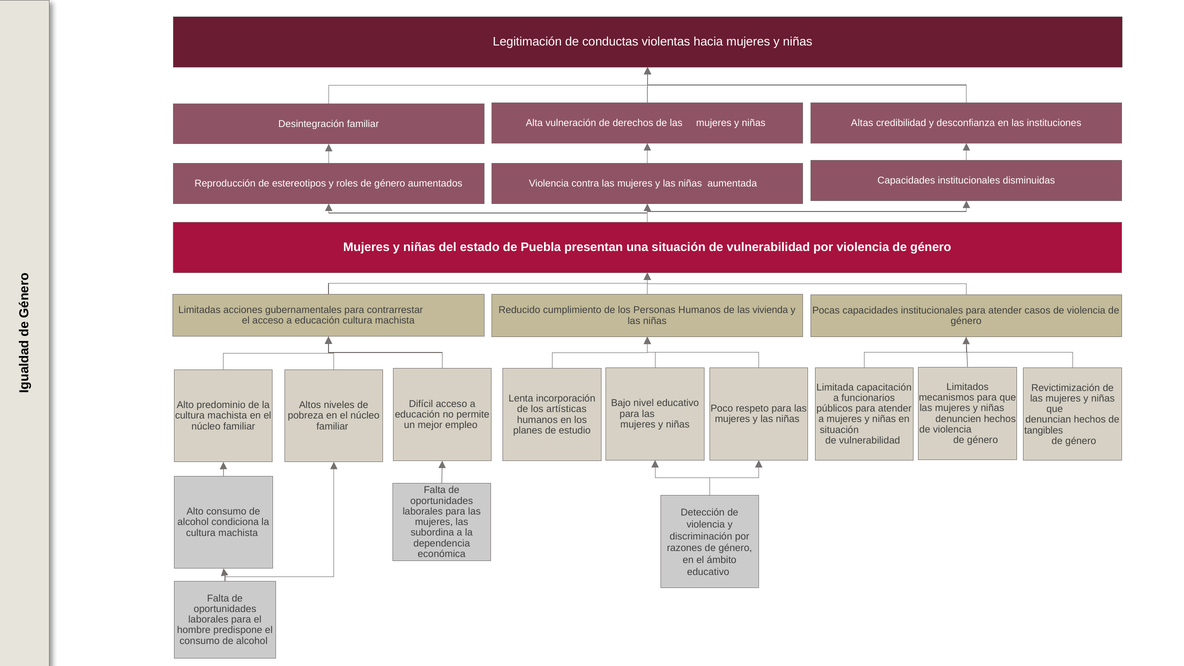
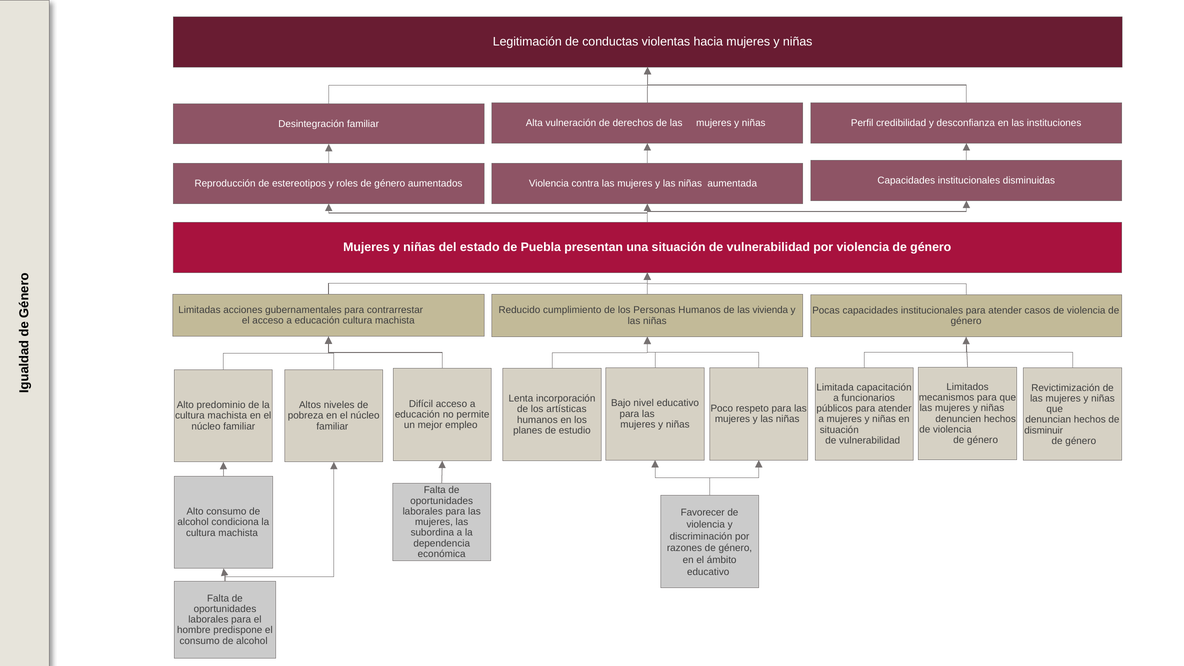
Altas: Altas -> Perfil (862, 123)
tangibles: tangibles -> disminuir (1044, 430)
Detección: Detección -> Favorecer (703, 513)
